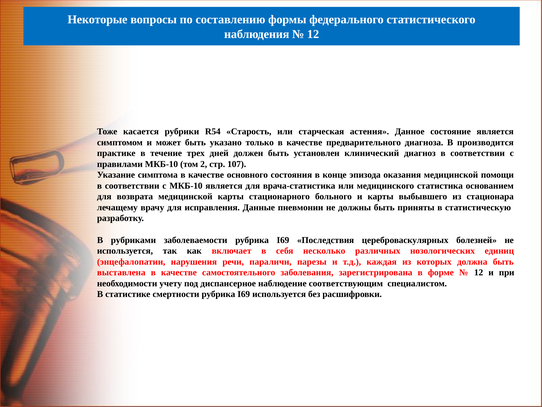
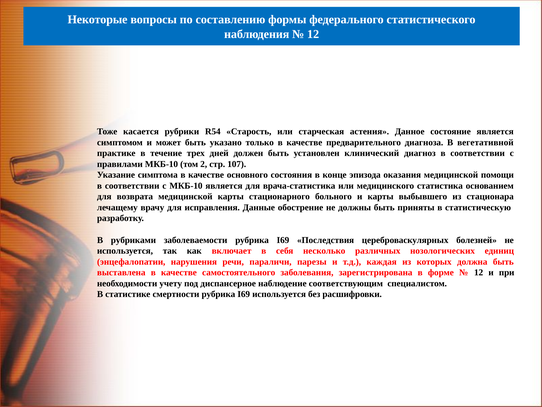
производится: производится -> вегетативной (485, 142)
пневмонии: пневмонии -> обострение (301, 207)
